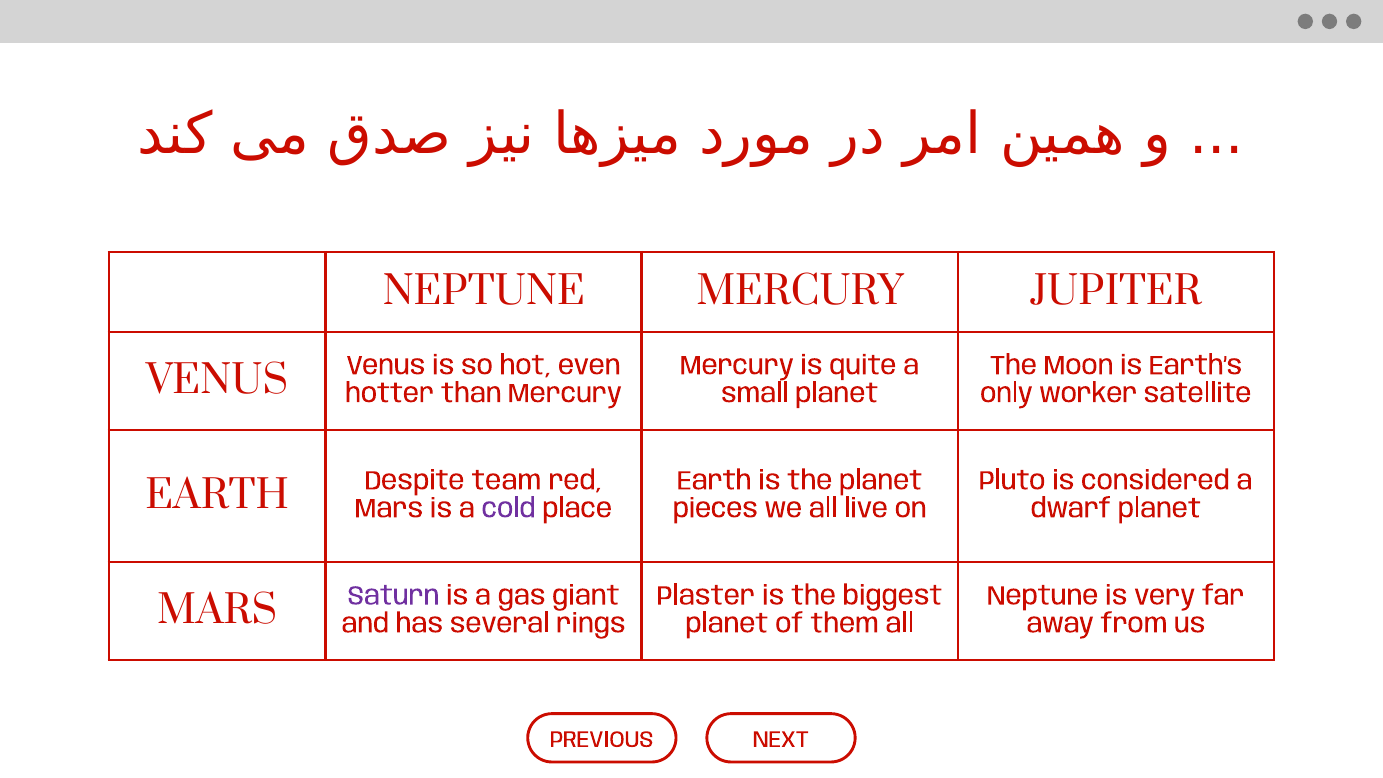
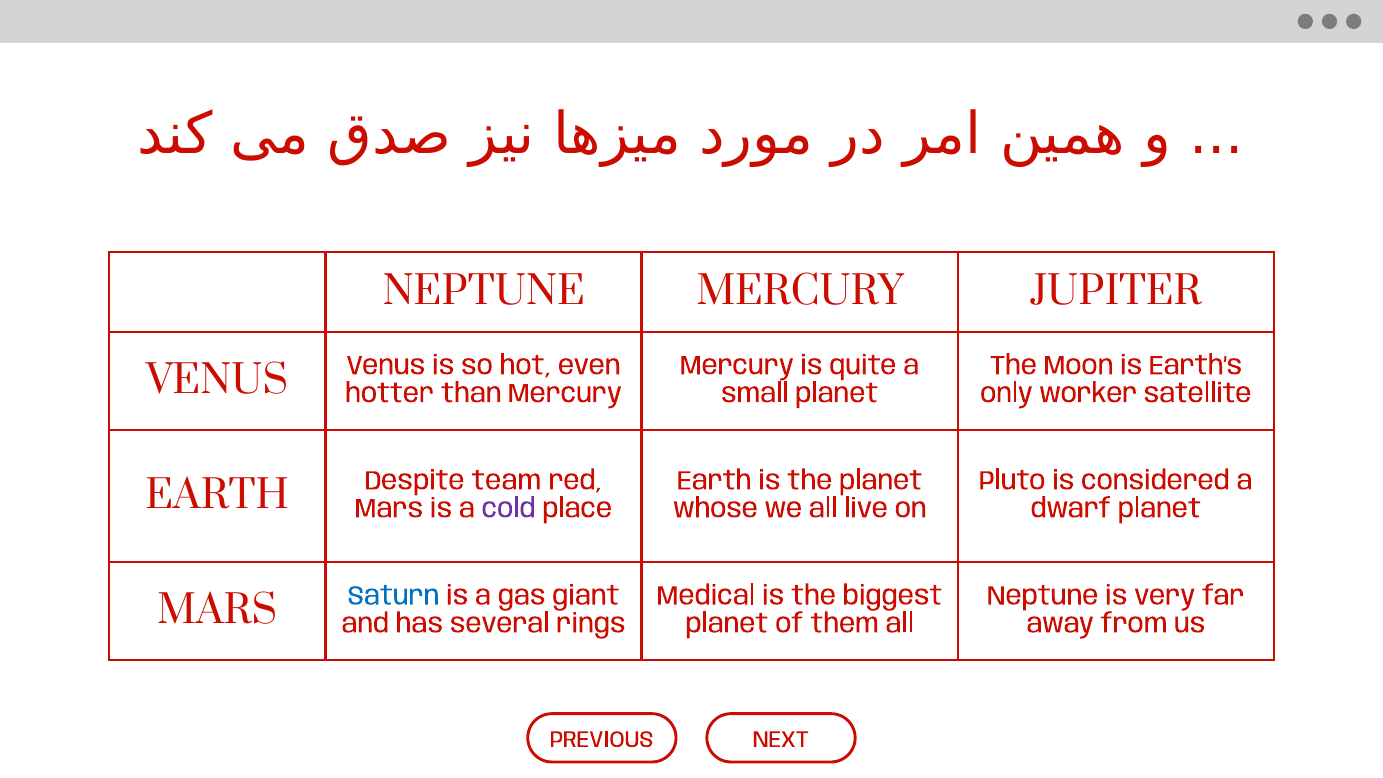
pieces: pieces -> whose (715, 508)
Saturn colour: purple -> blue (394, 596)
Plaster: Plaster -> Medical (706, 596)
